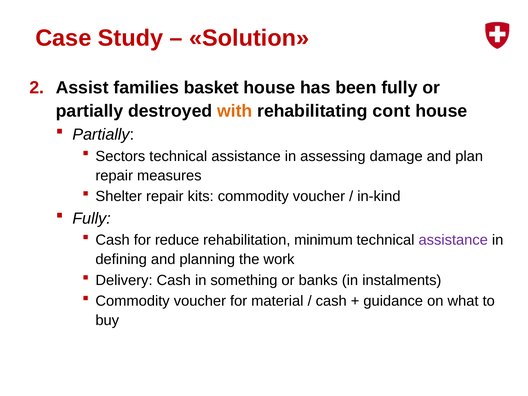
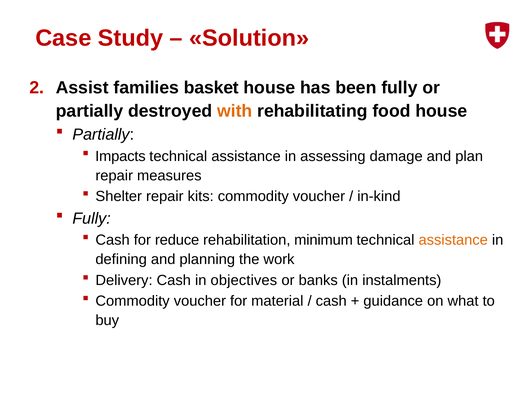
cont: cont -> food (392, 111)
Sectors: Sectors -> Impacts (120, 156)
assistance colour: purple -> orange (453, 240)
something: something -> objectives (244, 280)
